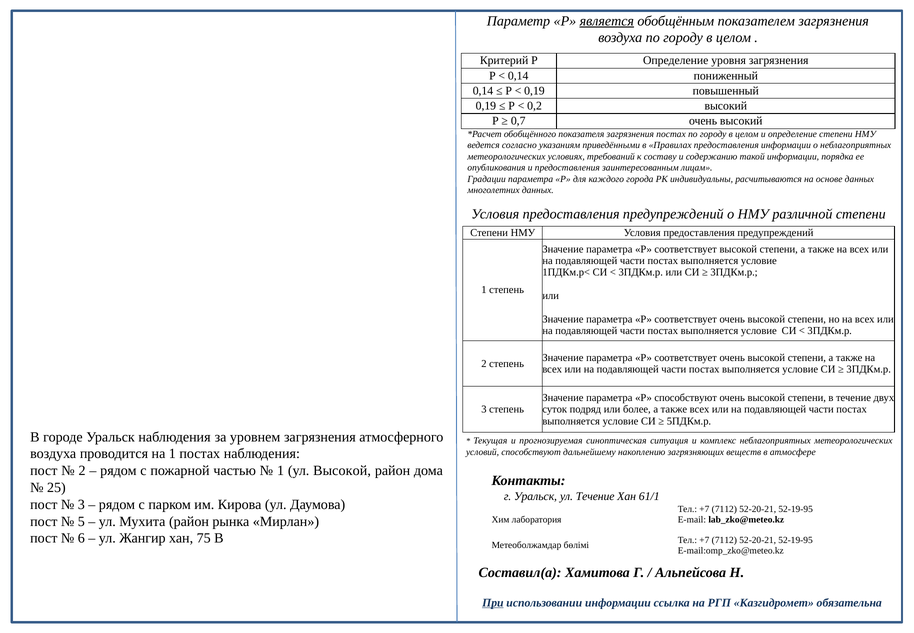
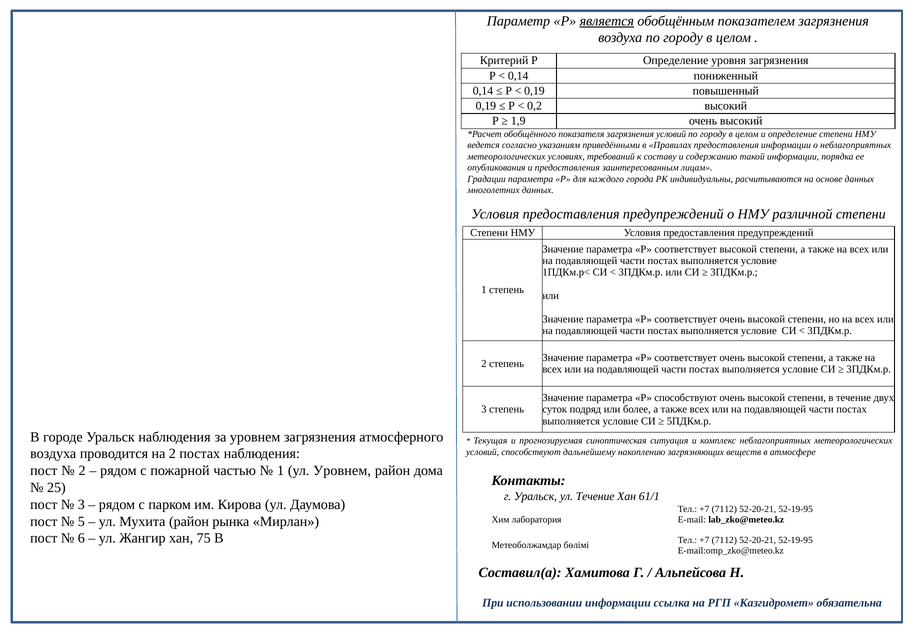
0,7: 0,7 -> 1,9 (518, 121)
загрязнения постах: постах -> условий (671, 134)
на 1: 1 -> 2 (172, 454)
ул Высокой: Высокой -> Уровнем (342, 471)
При underline: present -> none (493, 603)
